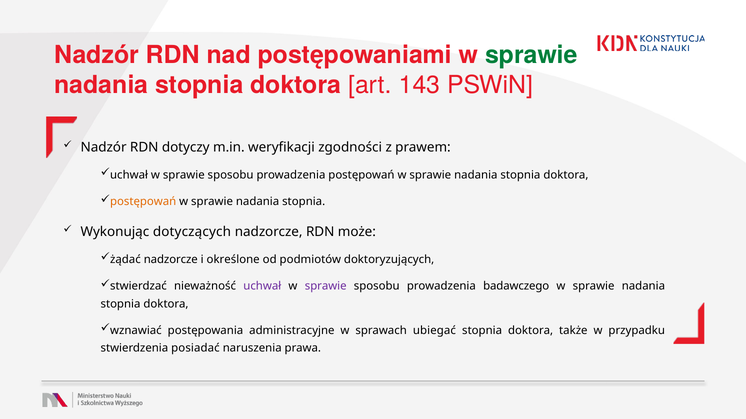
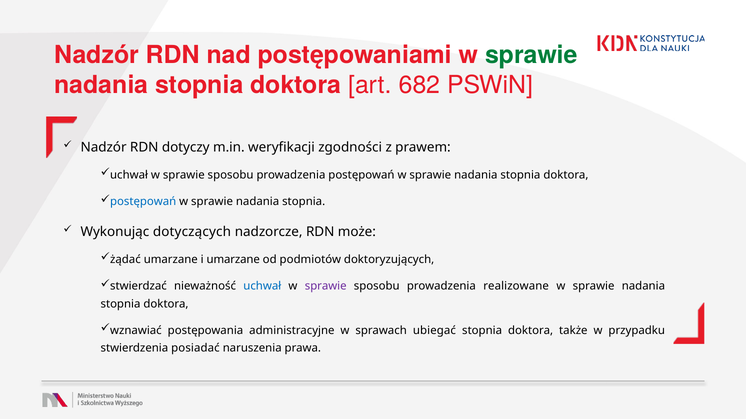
143: 143 -> 682 (419, 85)
postępowań colour: orange -> blue (143, 202)
żądać nadzorcze: nadzorcze -> umarzane (171, 260)
i określone: określone -> umarzane (233, 260)
uchwał colour: purple -> blue (262, 286)
badawczego: badawczego -> realizowane (516, 286)
